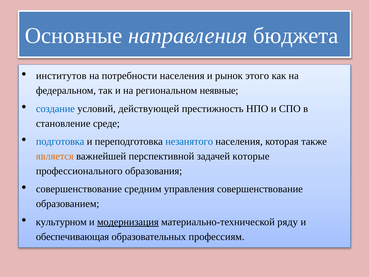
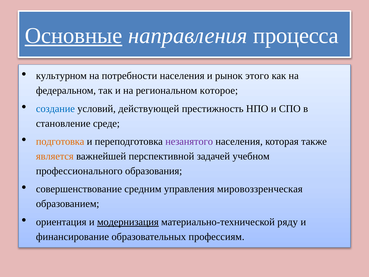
Основные underline: none -> present (74, 36)
бюджета: бюджета -> процесса (296, 36)
институтов: институтов -> культурном (61, 76)
неявные: неявные -> которое (219, 91)
подготовка colour: blue -> orange (60, 141)
незанятого colour: blue -> purple (189, 141)
которые: которые -> учебном (251, 156)
управления совершенствование: совершенствование -> мировоззренческая (260, 189)
культурном: культурном -> ориентация (61, 222)
обеспечивающая: обеспечивающая -> финансирование (72, 236)
